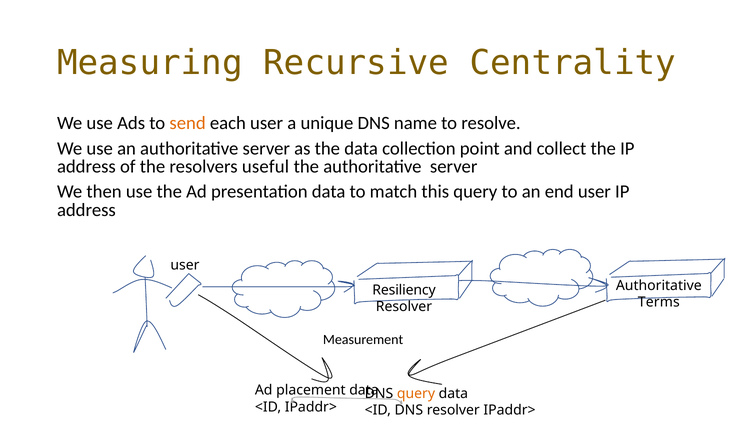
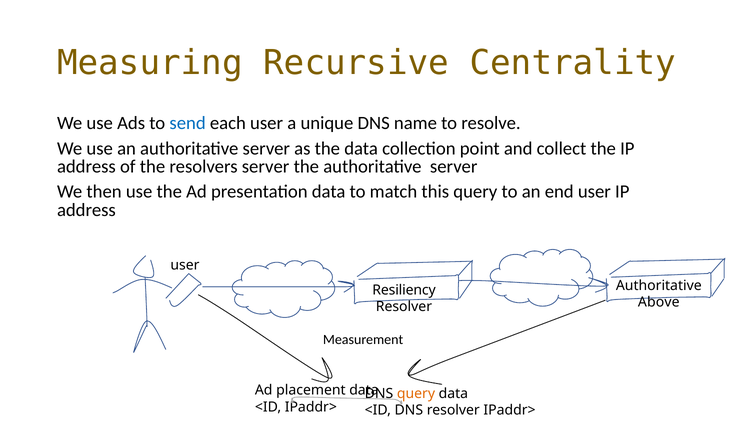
send colour: orange -> blue (188, 123)
resolvers useful: useful -> server (266, 167)
Terms: Terms -> Above (659, 302)
